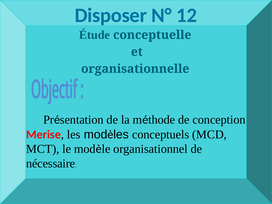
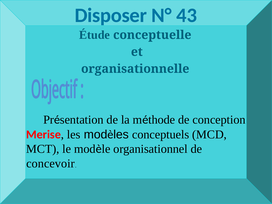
12: 12 -> 43 (187, 15)
nécessaire: nécessaire -> concevoir (51, 163)
